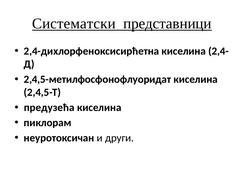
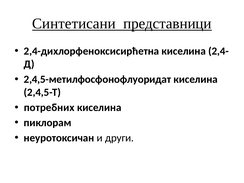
Систематски: Систематски -> Синтетисани (74, 24)
предузећа: предузећа -> потребних (49, 108)
